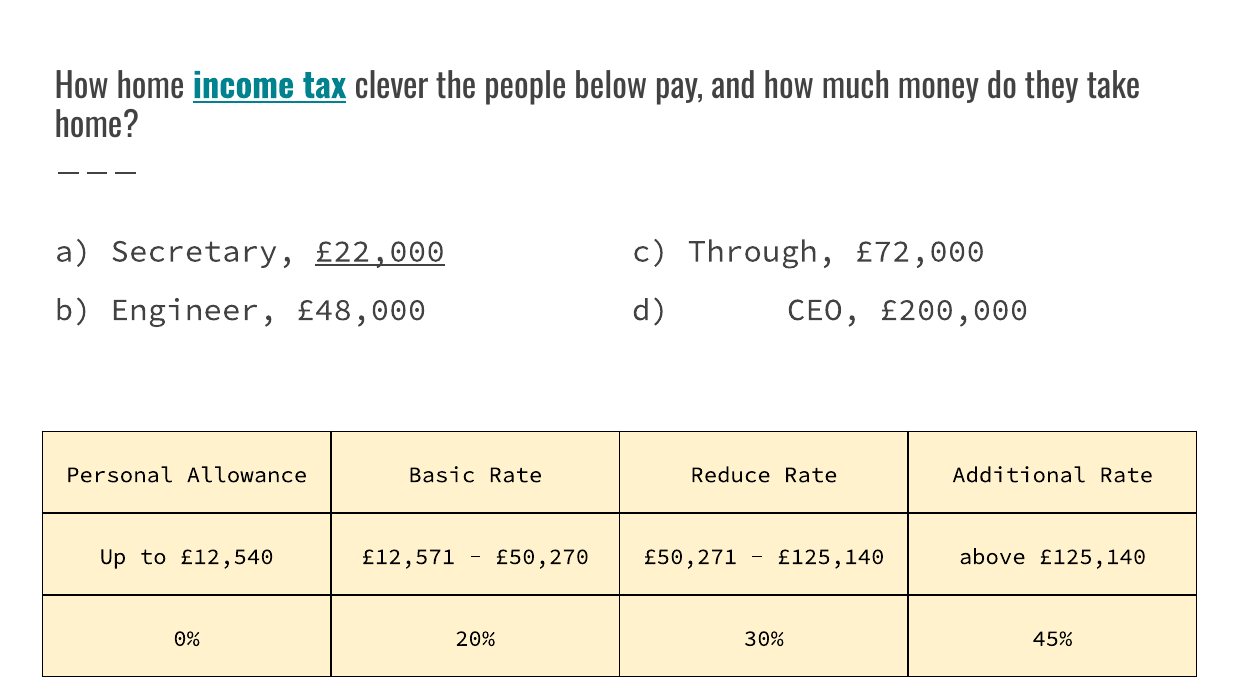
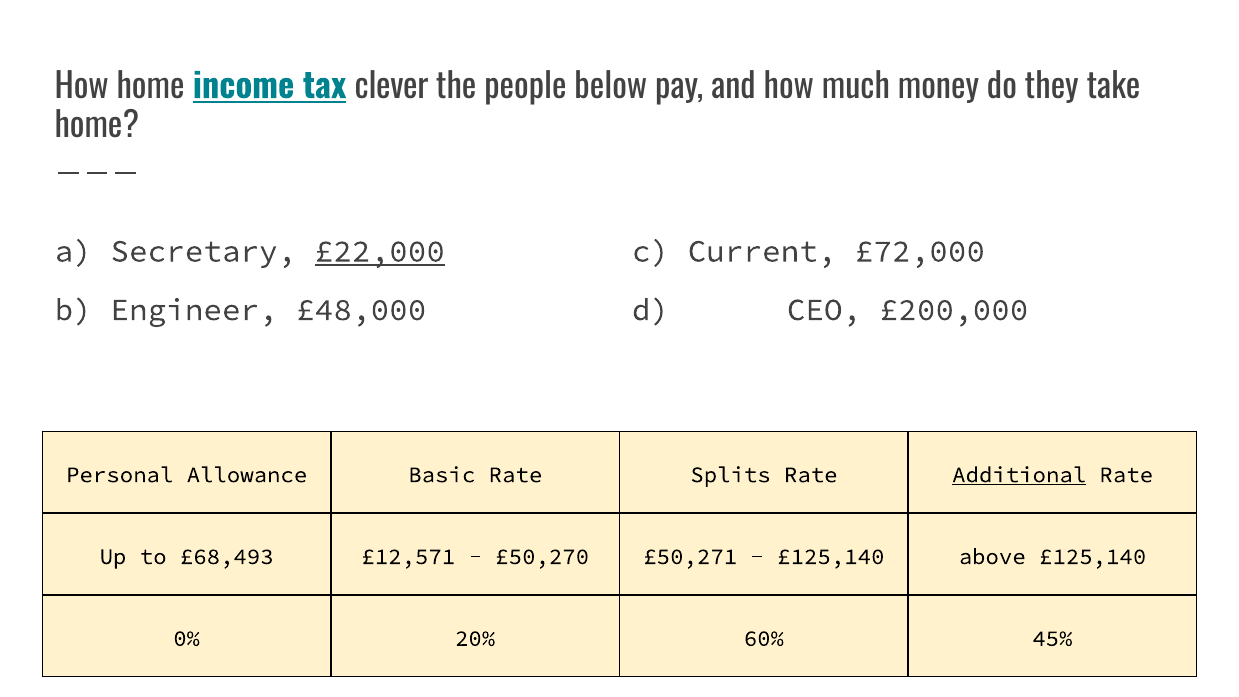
Through: Through -> Current (762, 251)
Reduce: Reduce -> Splits (731, 475)
Additional underline: none -> present (1019, 475)
£12,540: £12,540 -> £68,493 (227, 557)
30%: 30% -> 60% (764, 638)
